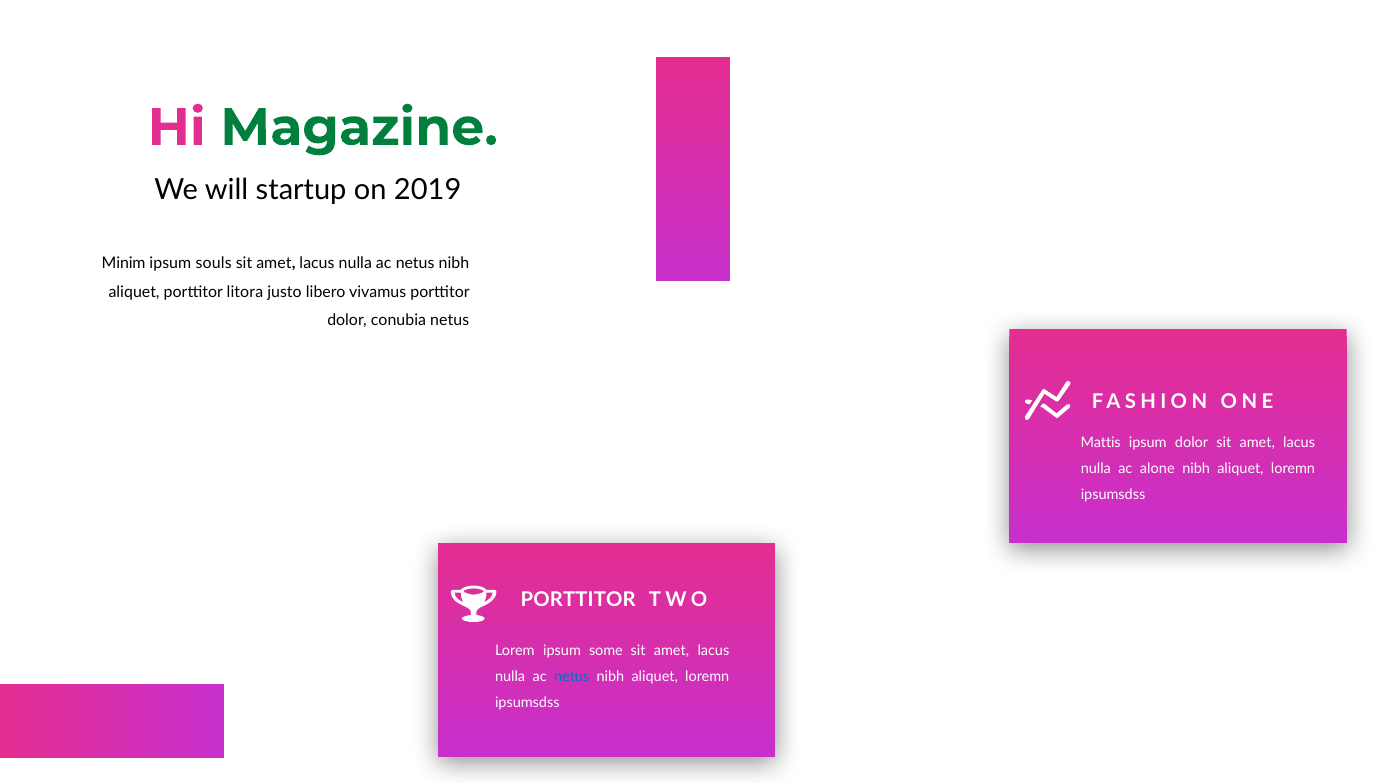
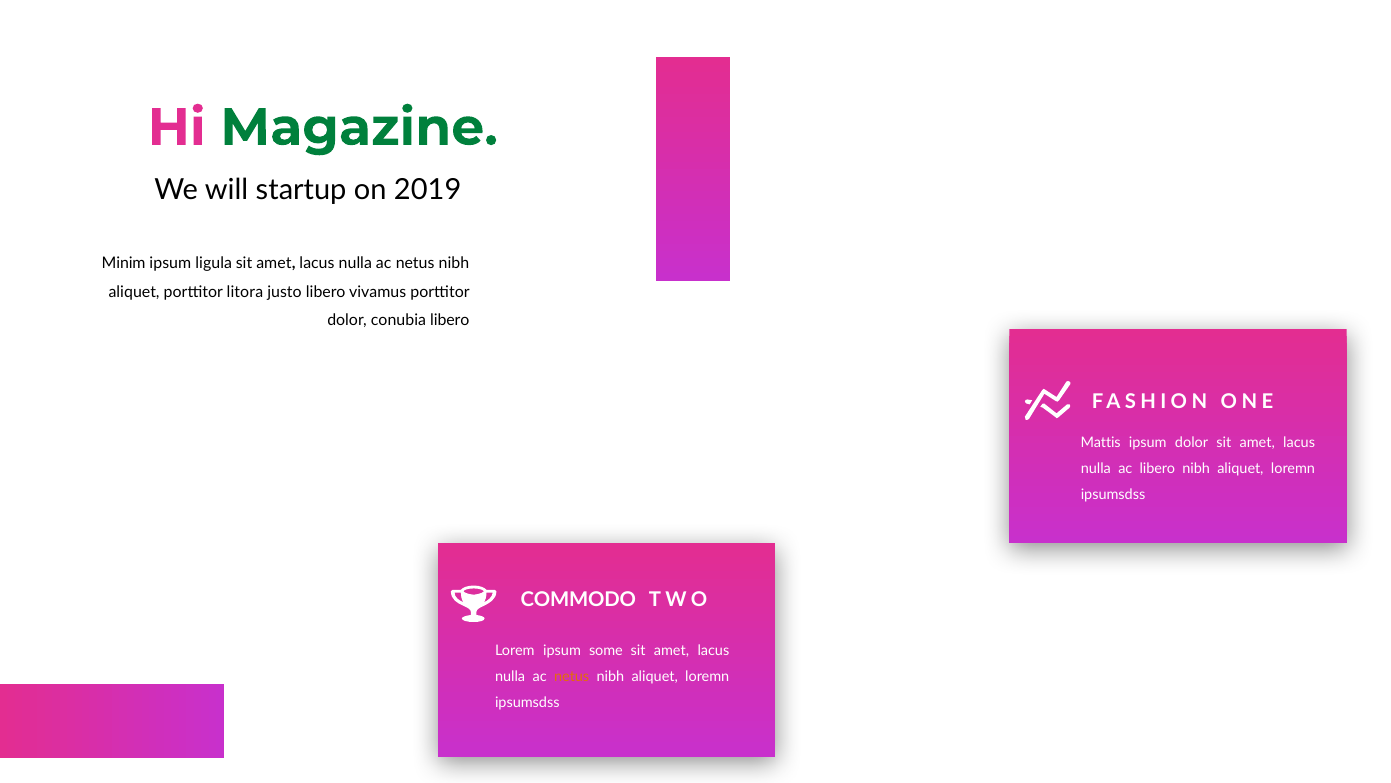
souls: souls -> ligula (214, 263)
conubia netus: netus -> libero (450, 320)
ac alone: alone -> libero (1157, 468)
PORTTITOR: PORTTITOR -> COMMODO (578, 600)
netus colour: blue -> orange (572, 676)
